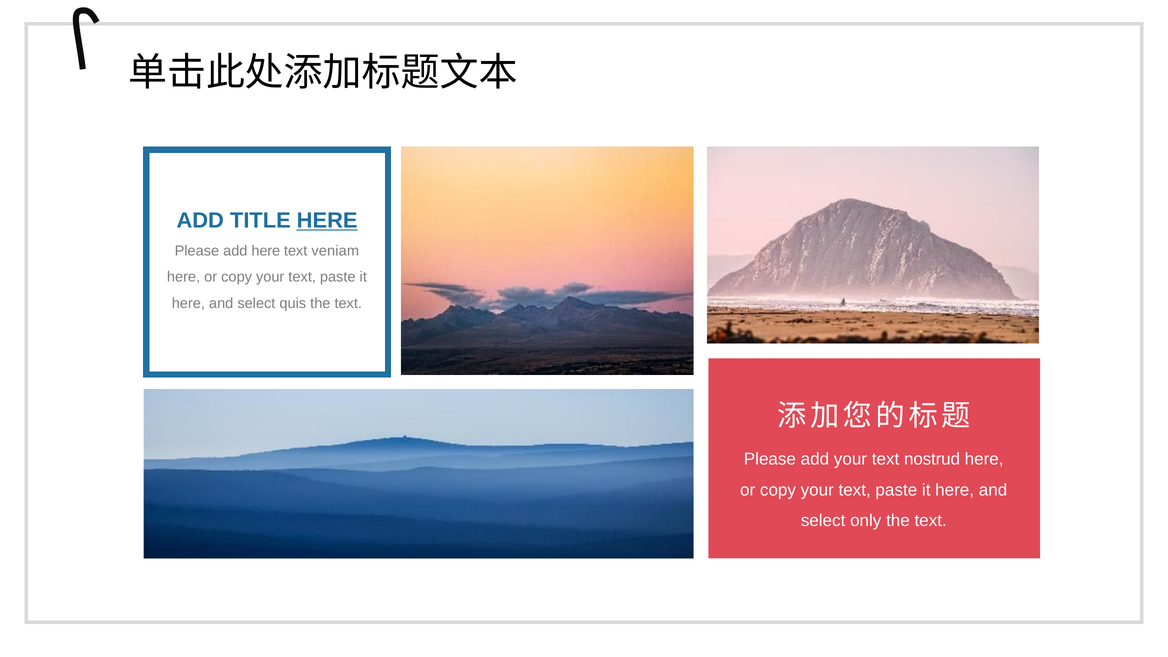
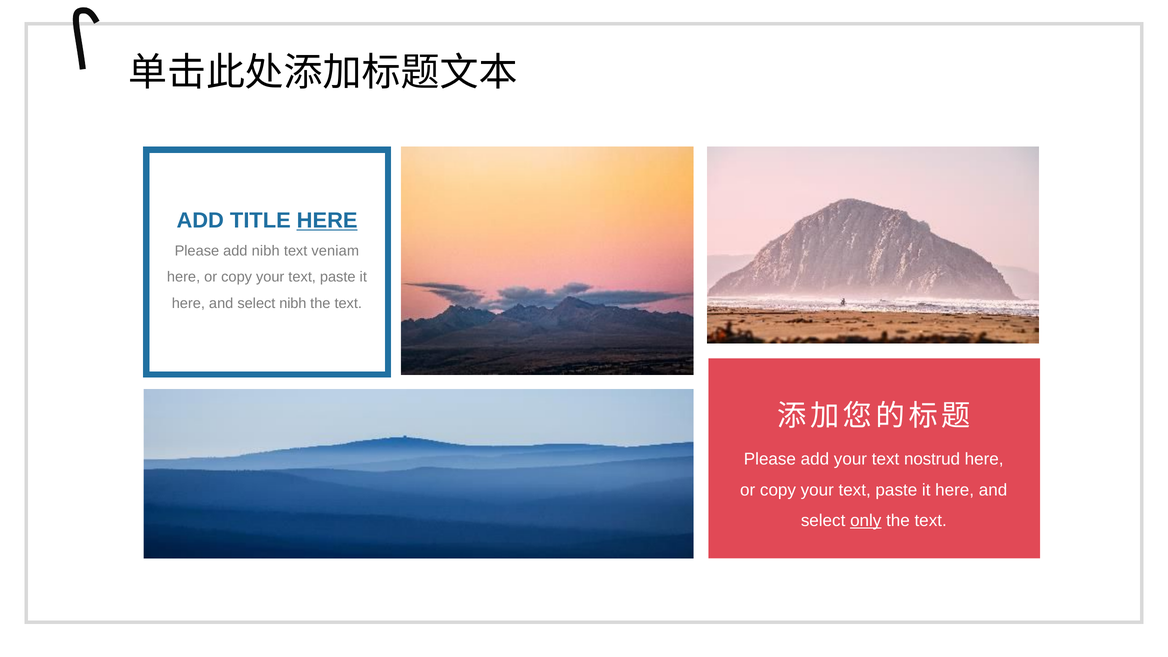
add here: here -> nibh (266, 251)
select quis: quis -> nibh (293, 303)
only underline: none -> present (866, 521)
